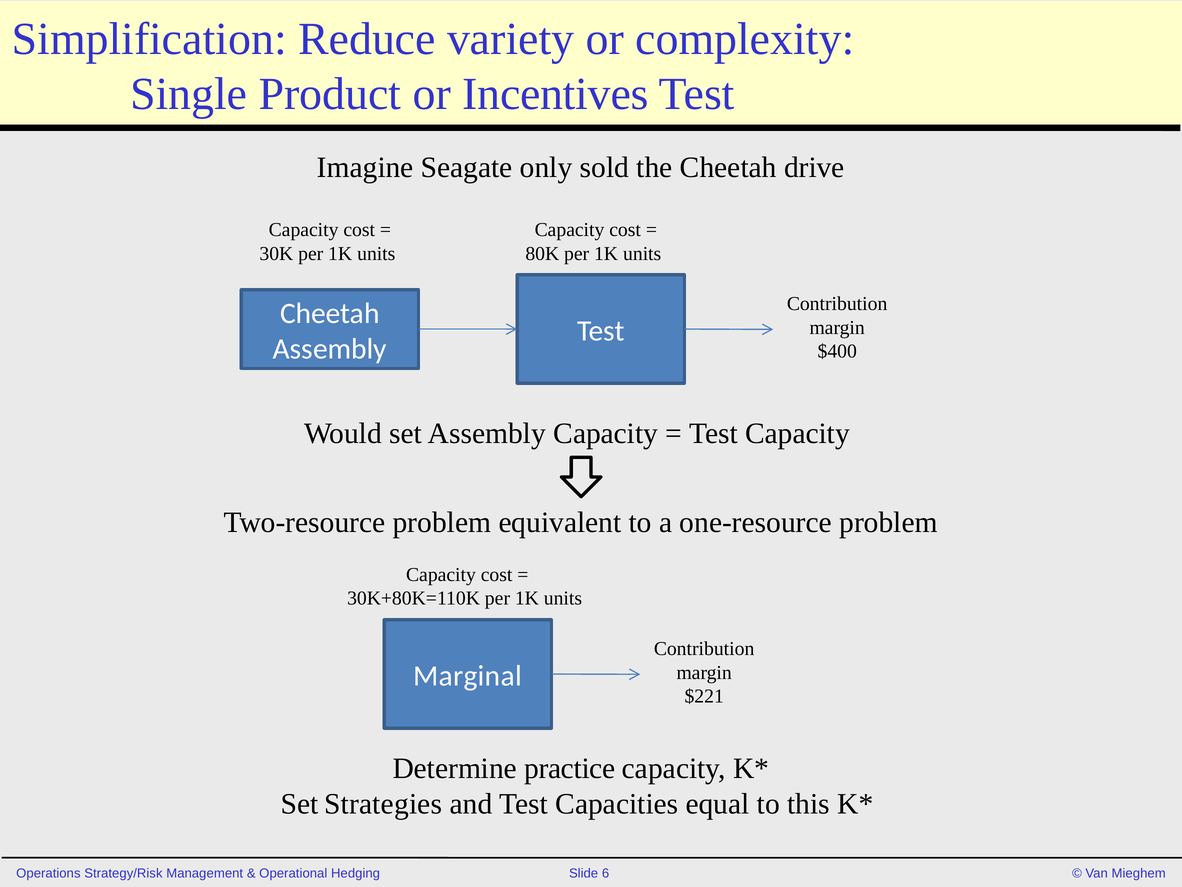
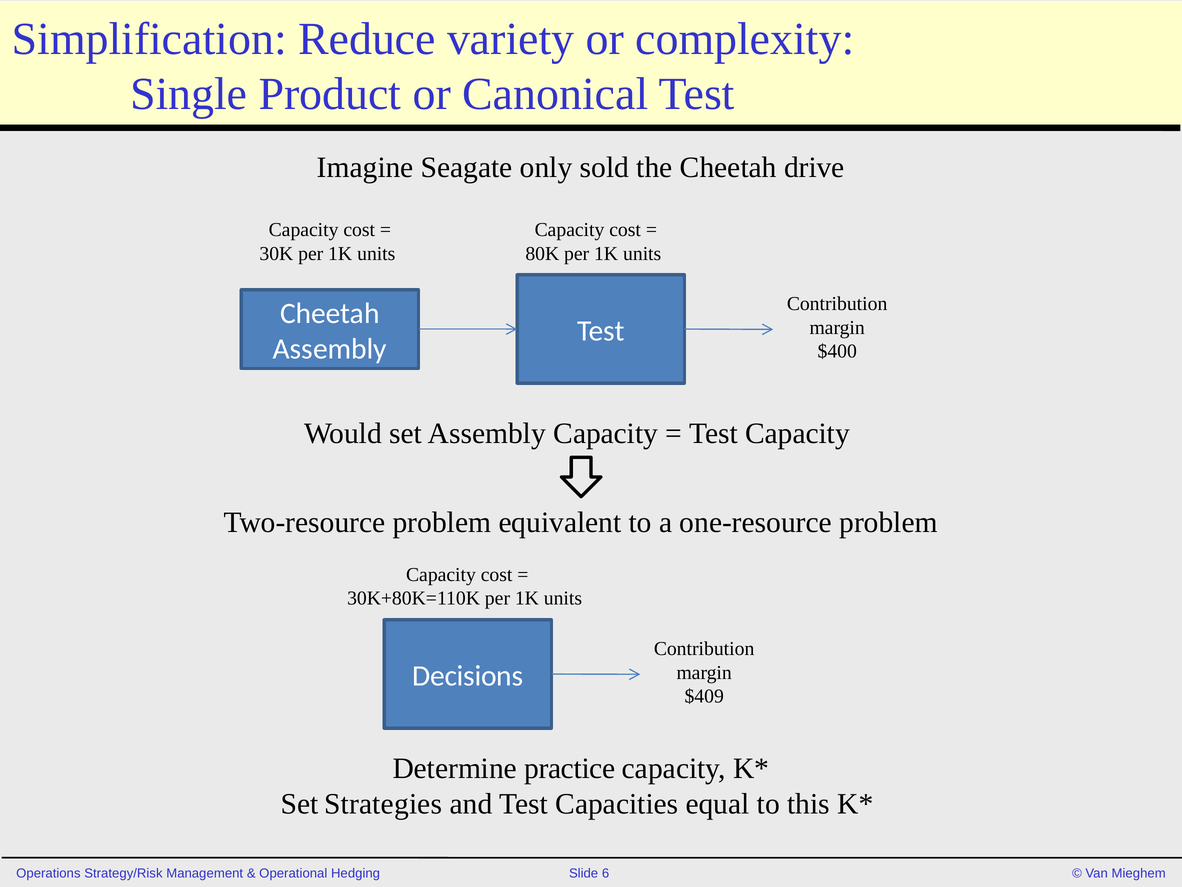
Incentives: Incentives -> Canonical (555, 94)
Marginal: Marginal -> Decisions (468, 676)
$221: $221 -> $409 (704, 696)
